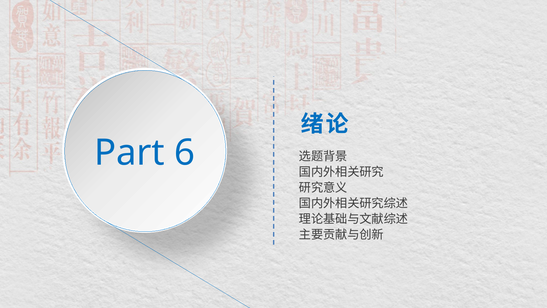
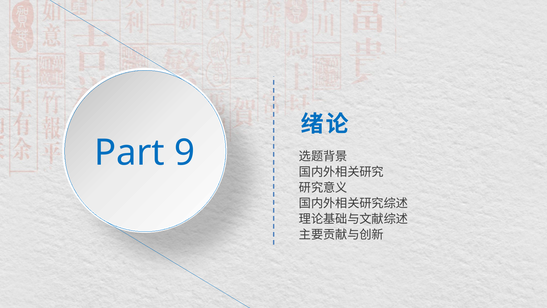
6: 6 -> 9 (185, 153)
